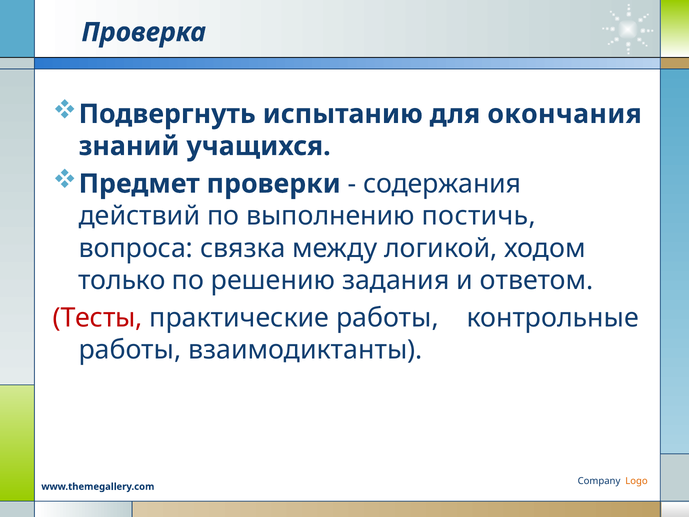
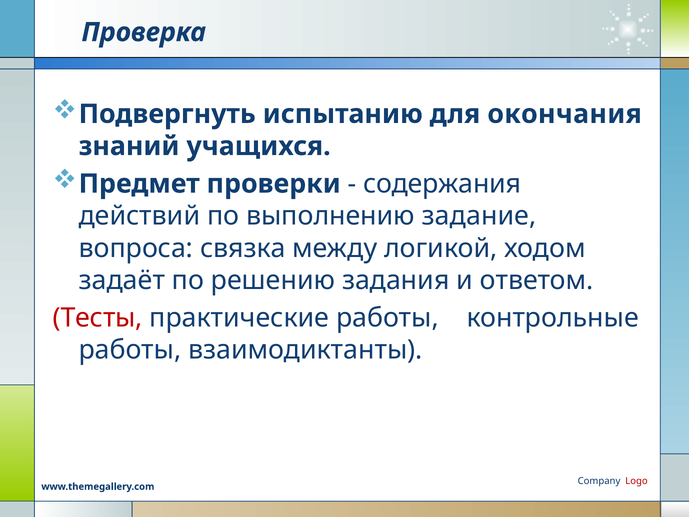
постичь: постичь -> задание (479, 216)
только: только -> задаёт (122, 280)
Logo colour: orange -> red (637, 481)
